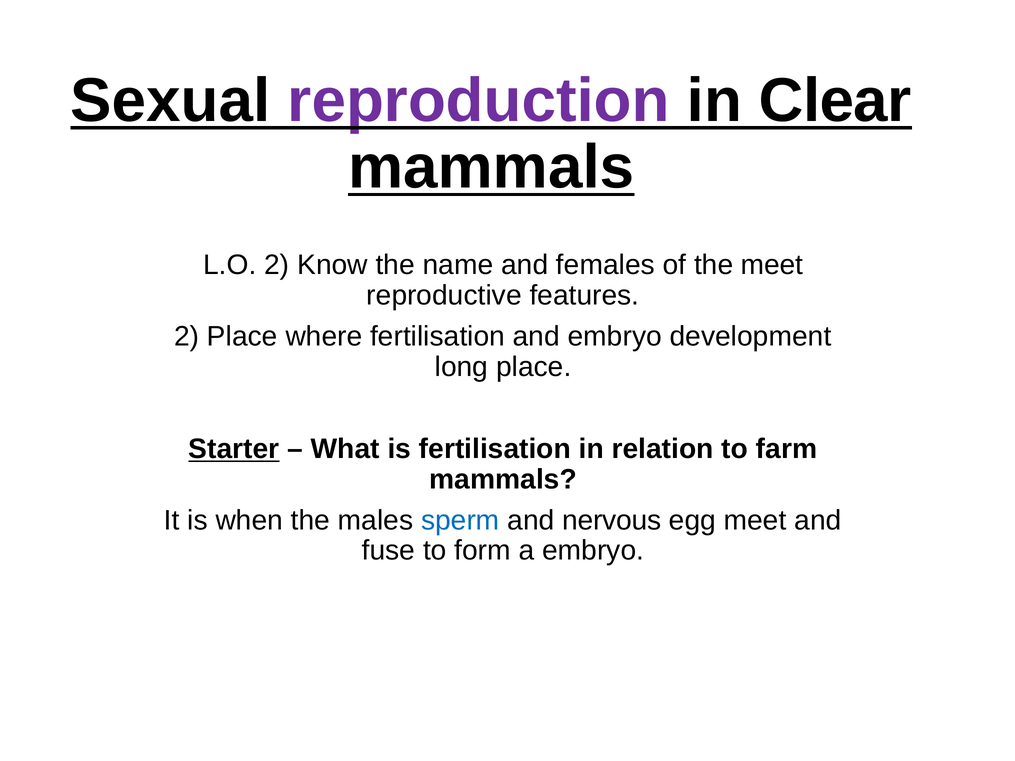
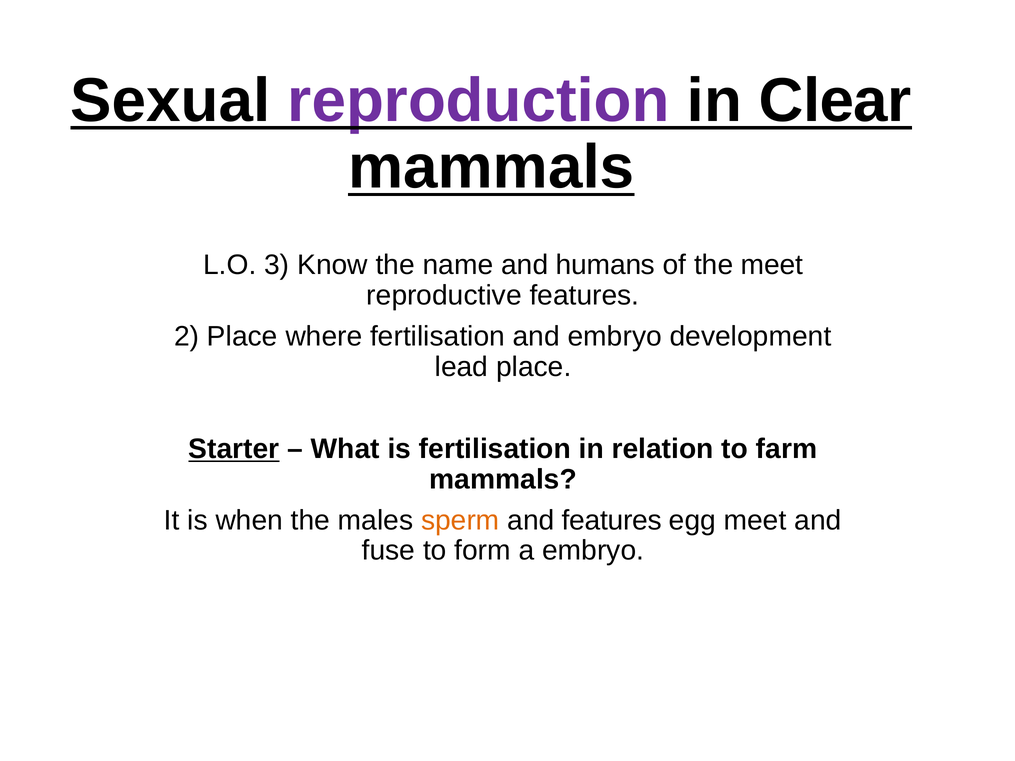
L.O 2: 2 -> 3 (277, 265)
females: females -> humans (606, 265)
long: long -> lead (461, 367)
sperm colour: blue -> orange (460, 520)
and nervous: nervous -> features (612, 520)
